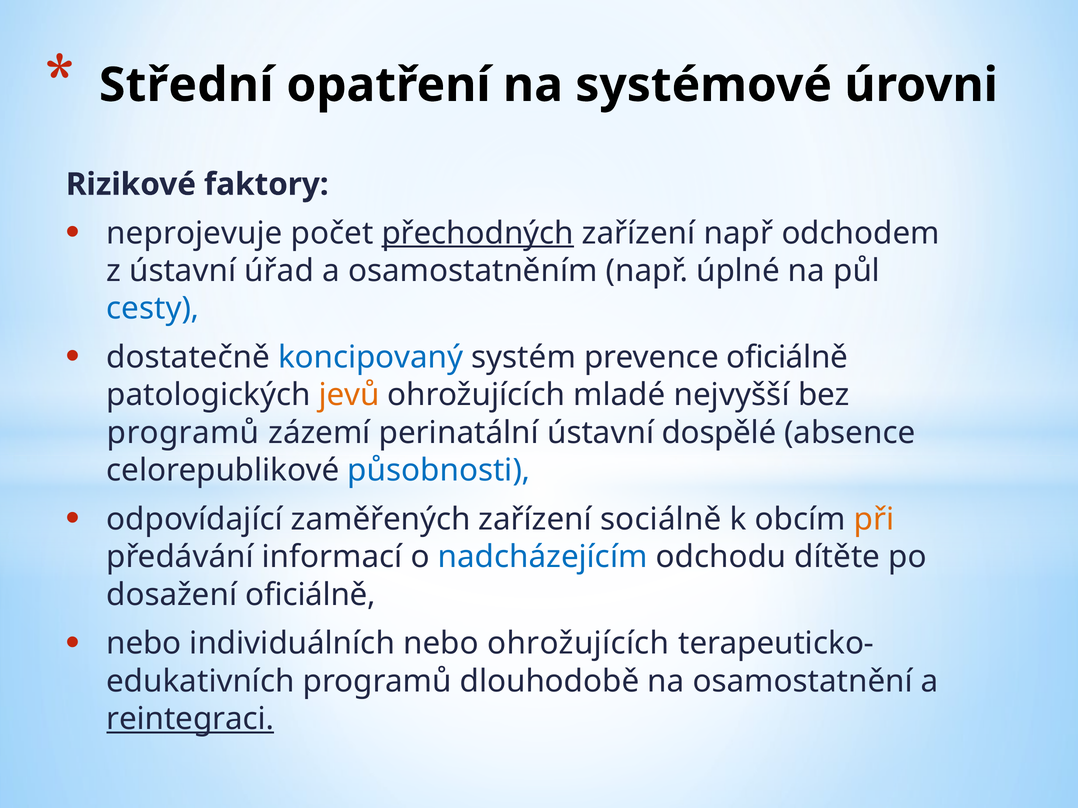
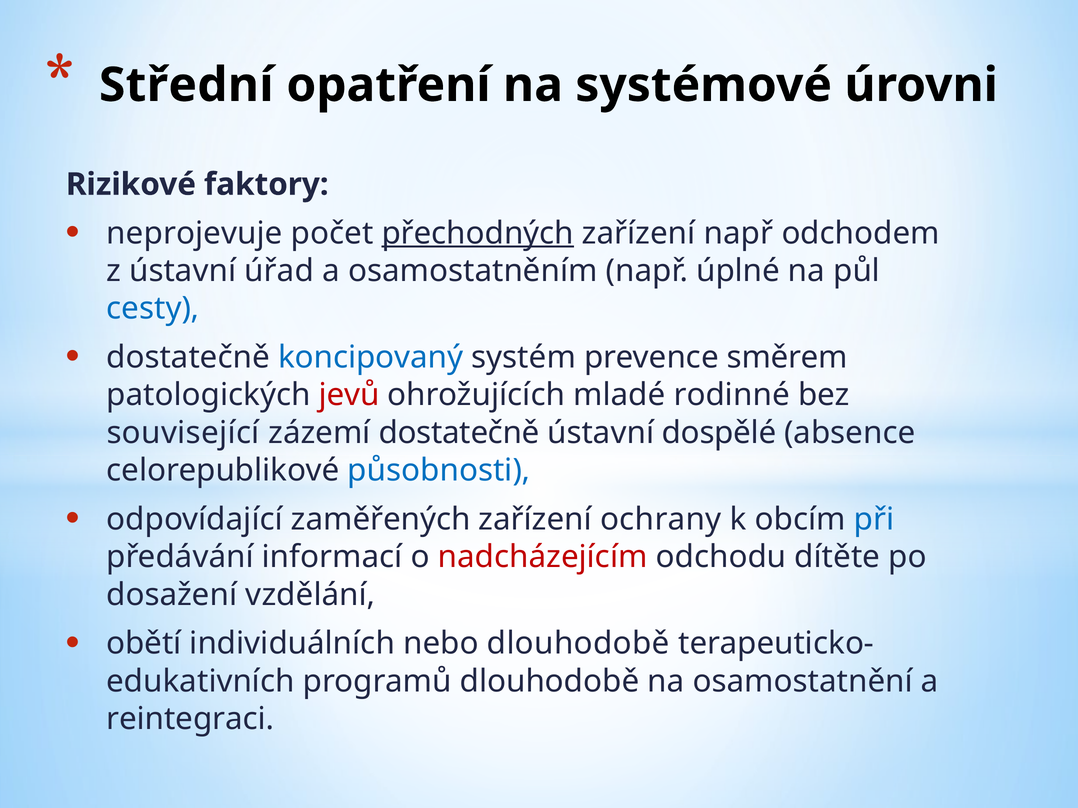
prevence oficiálně: oficiálně -> směrem (787, 358)
jevů colour: orange -> red (349, 395)
nejvyšší: nejvyšší -> rodinné (732, 395)
programů: programů -> související (183, 433)
zázemí perinatální: perinatální -> dostatečně (459, 433)
sociálně: sociálně -> ochrany (661, 520)
při colour: orange -> blue (874, 520)
nadcházejícím colour: blue -> red (543, 557)
dosažení oficiálně: oficiálně -> vzdělání (310, 595)
nebo: nebo -> obětí (144, 644)
nebo ohrožujících: ohrožujících -> dlouhodobě (578, 644)
reintegraci underline: present -> none (190, 719)
